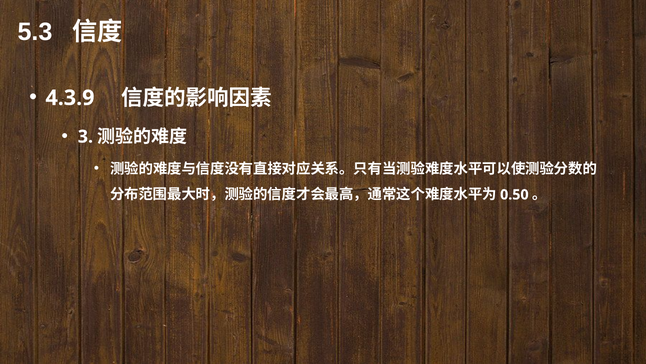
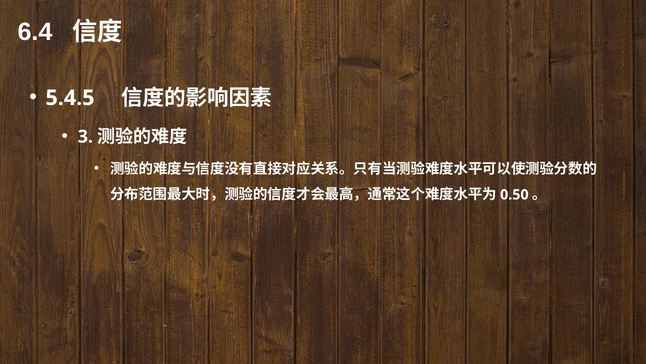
5.3: 5.3 -> 6.4 (35, 32)
4.3.9: 4.3.9 -> 5.4.5 (70, 98)
